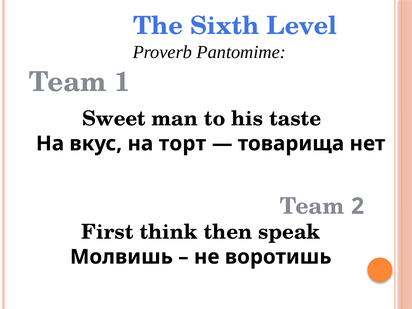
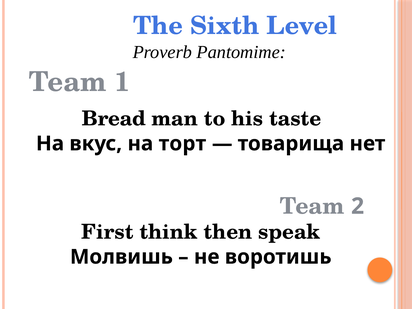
Sweet: Sweet -> Bread (114, 119)
